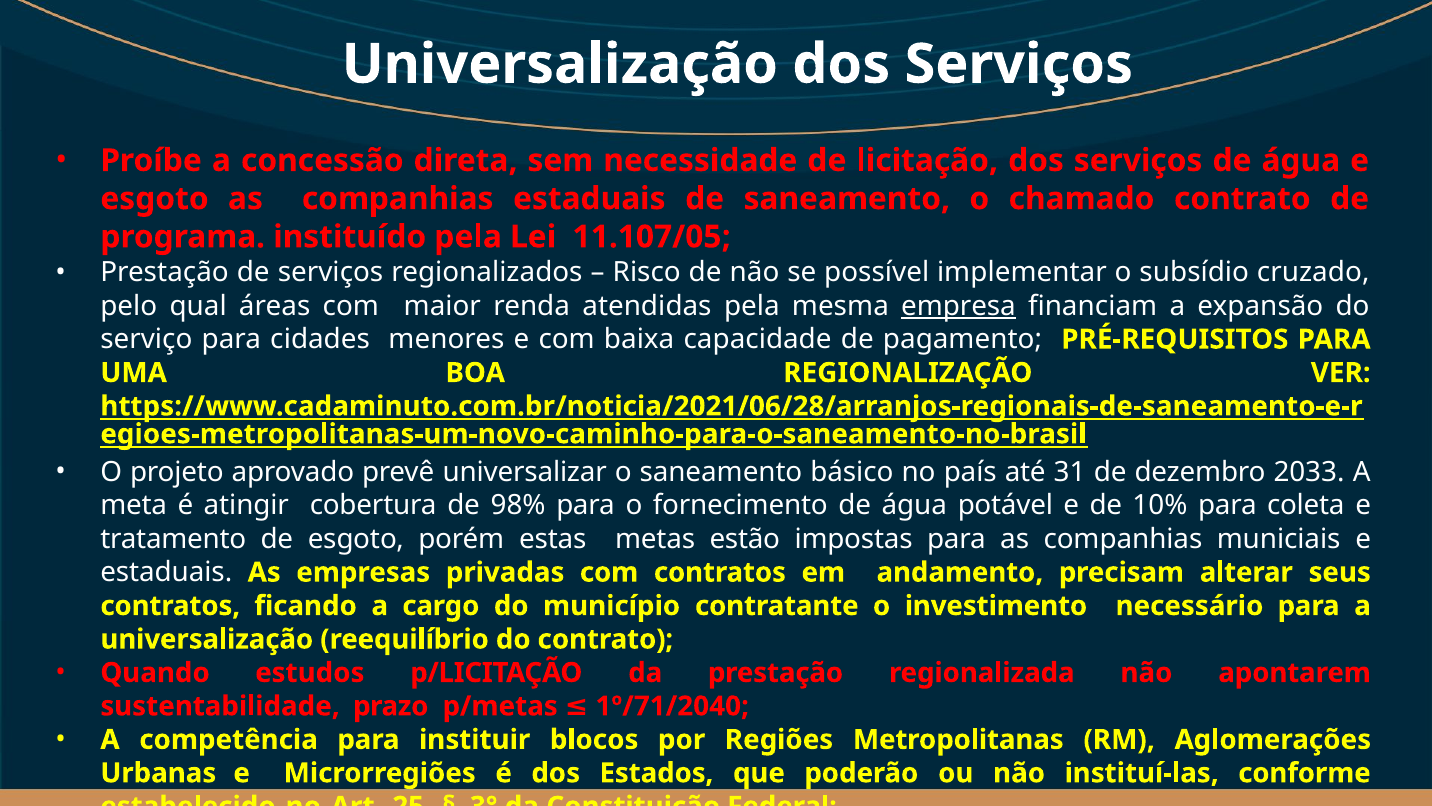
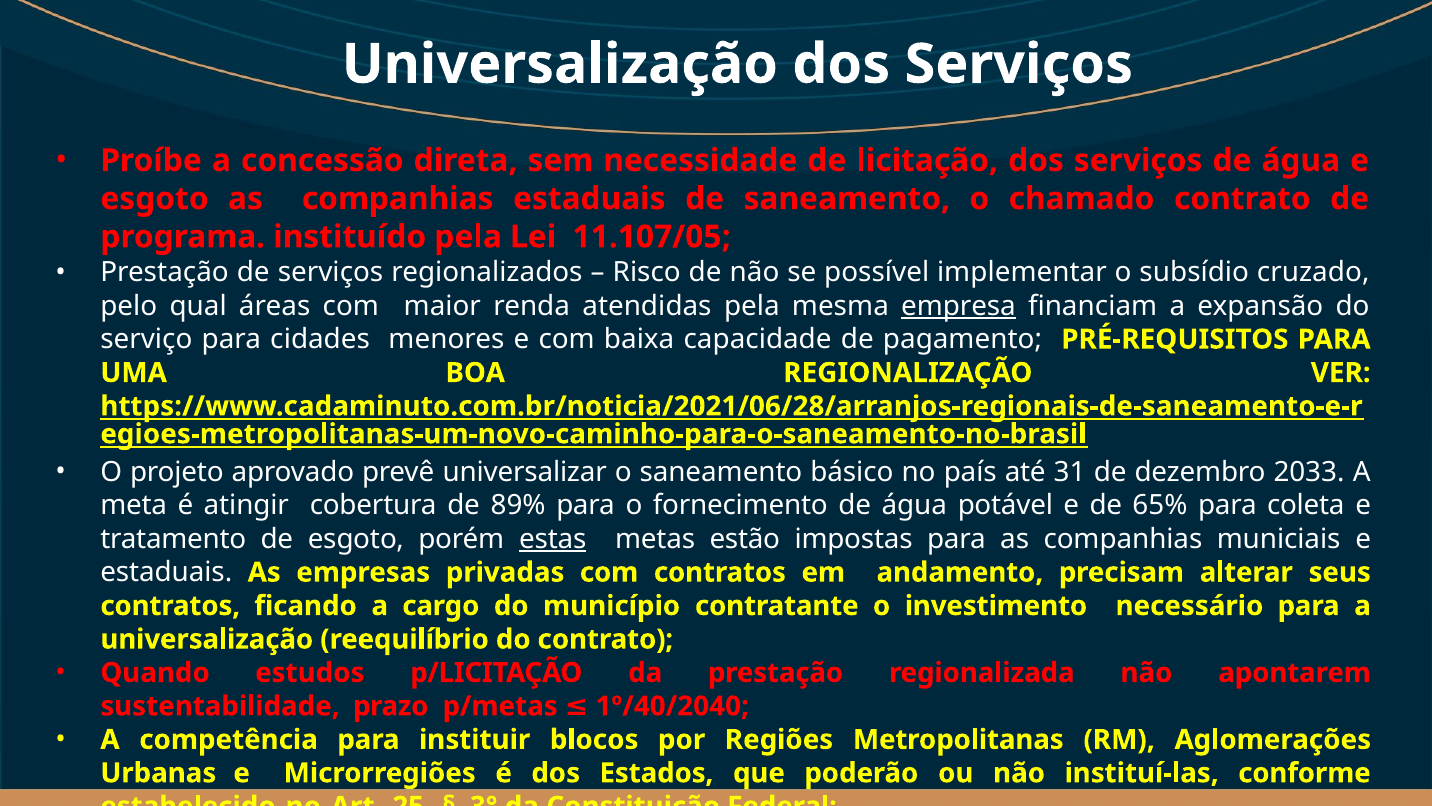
98%: 98% -> 89% (518, 505)
10%: 10% -> 65% (1160, 505)
estas underline: none -> present (553, 539)
1º/71/2040: 1º/71/2040 -> 1º/40/2040 (672, 706)
